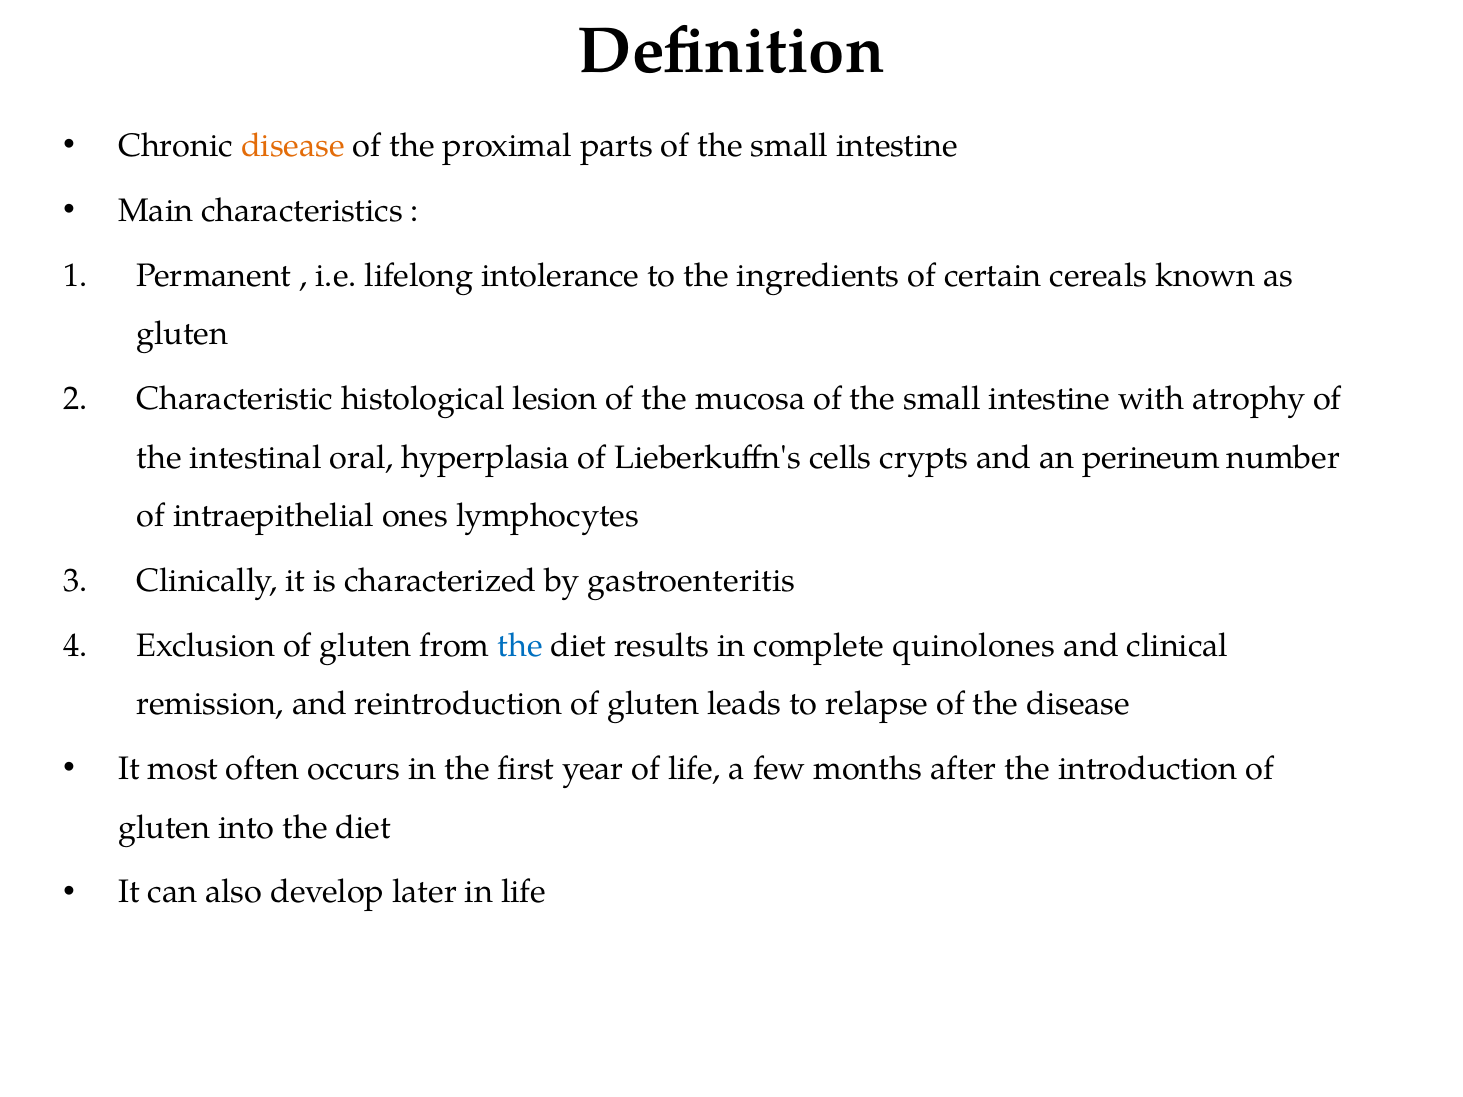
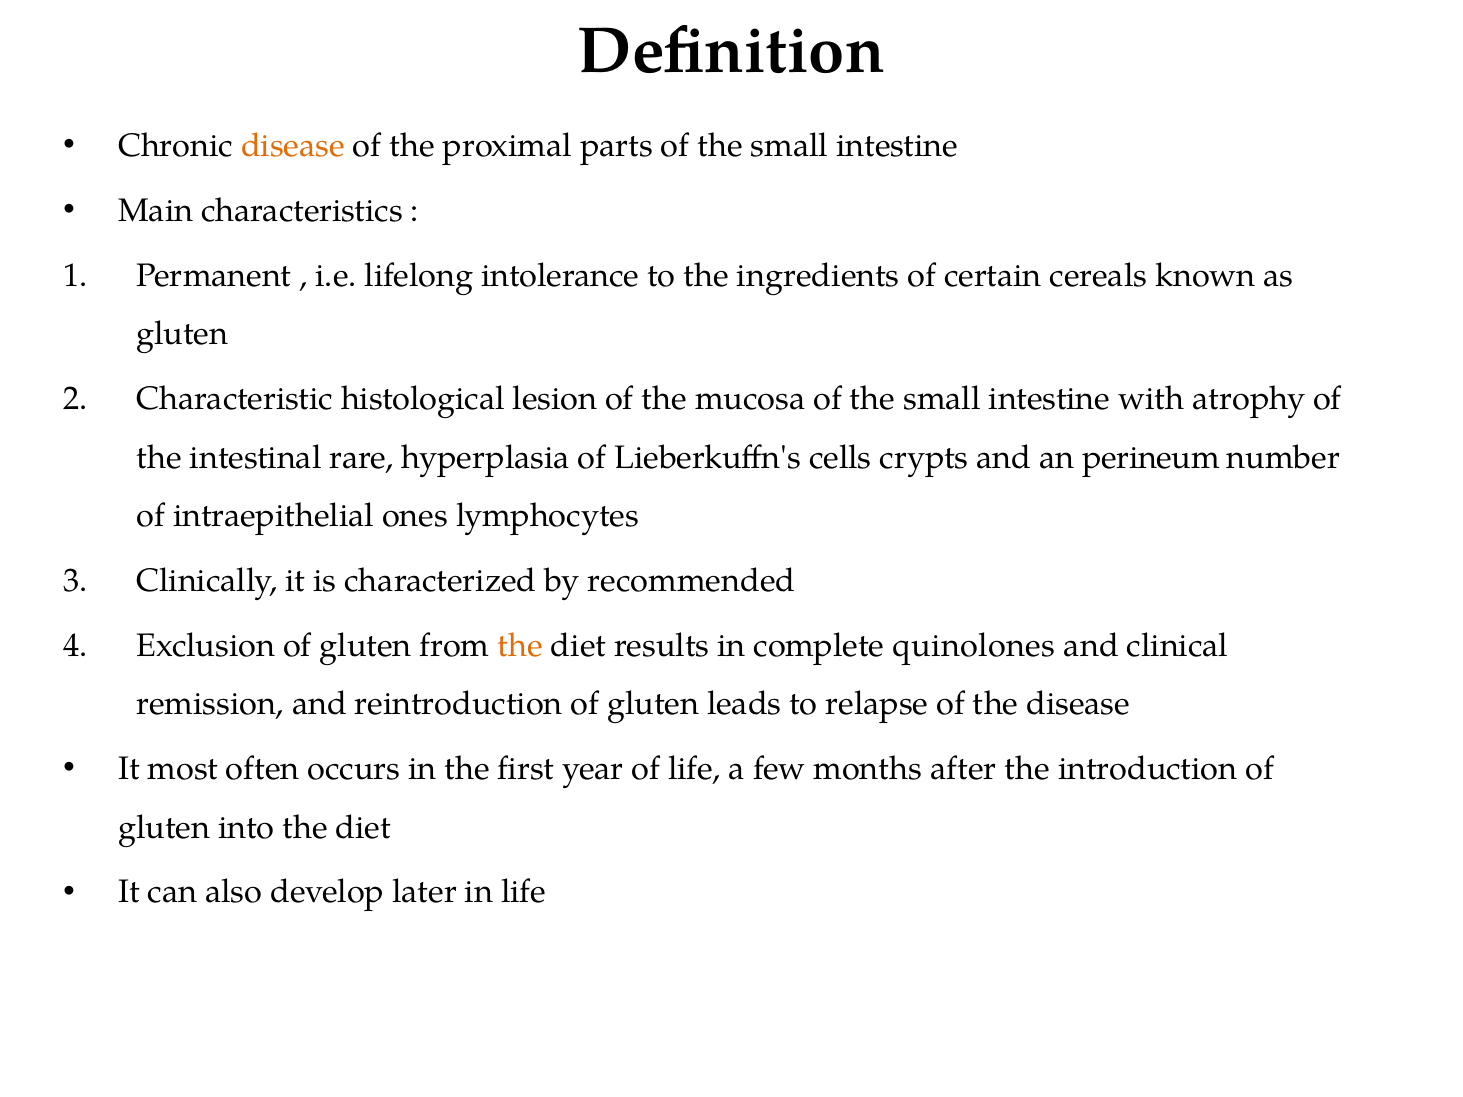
oral: oral -> rare (362, 458)
gastroenteritis: gastroenteritis -> recommended (692, 581)
the colour: blue -> orange (520, 646)
